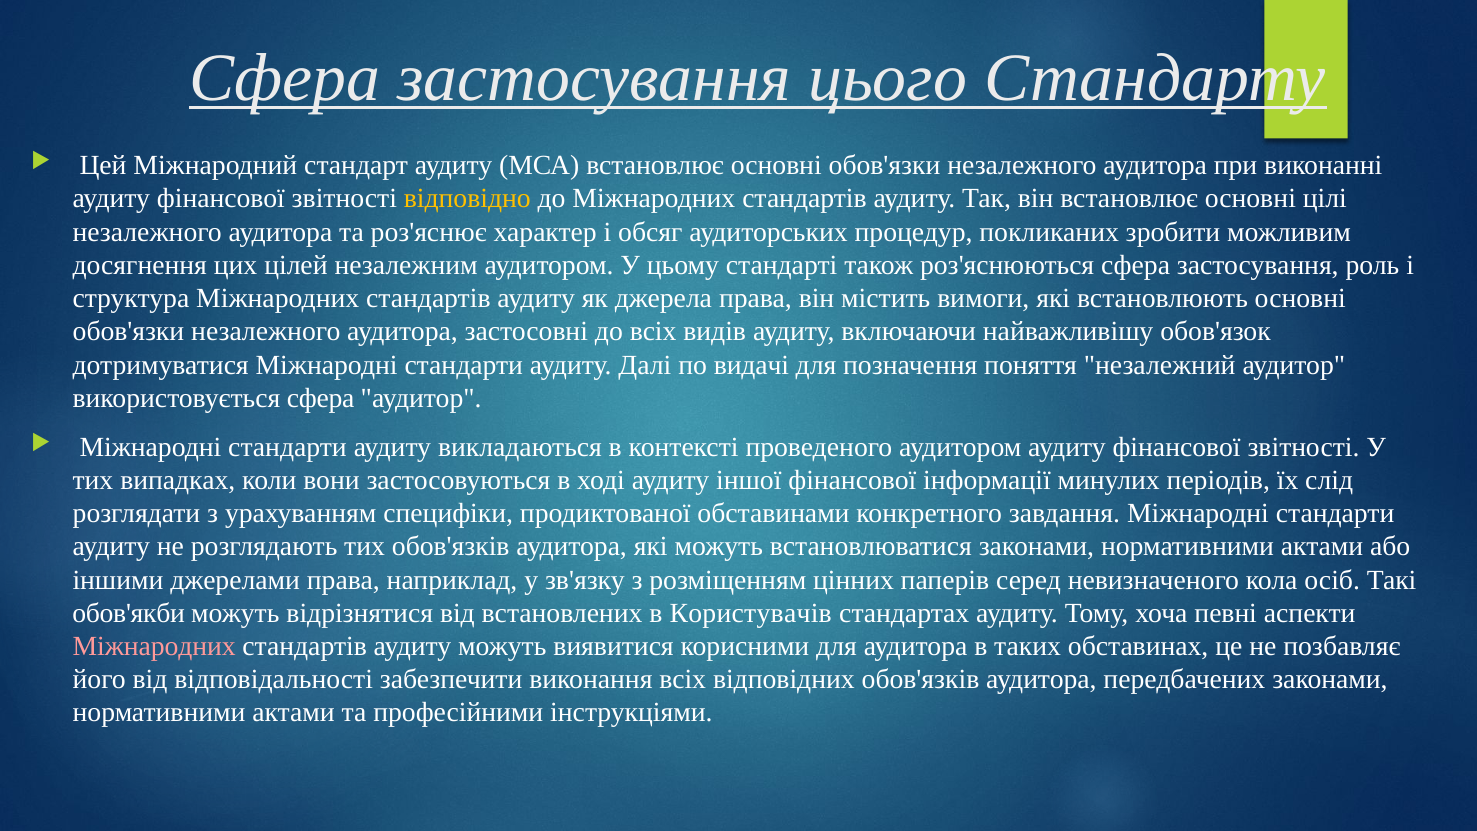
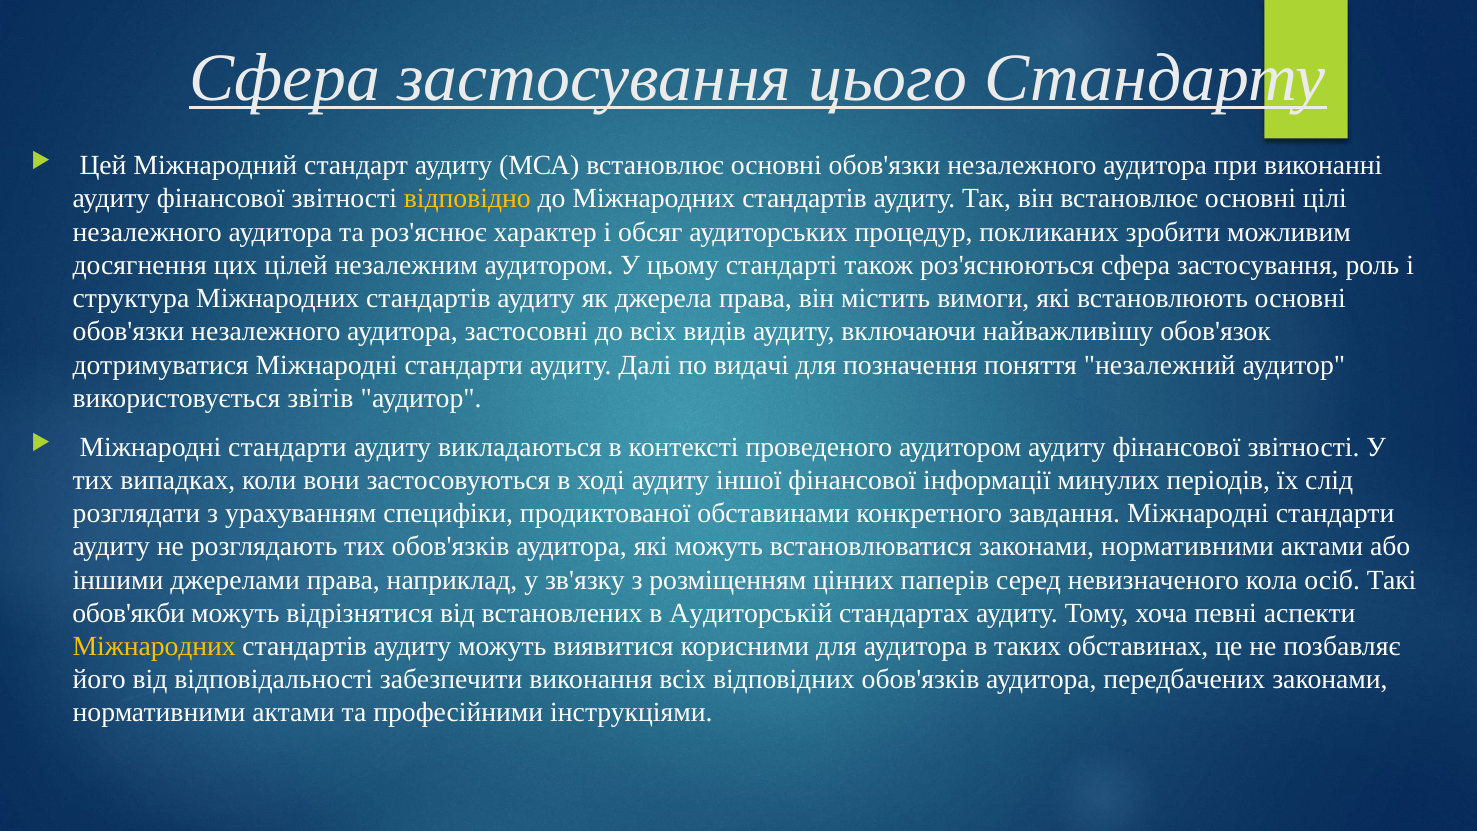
використовується сфера: сфера -> звітів (320, 398)
Користувачів: Користувачів -> Аудиторській (751, 613)
Міжнародних colour: pink -> yellow (154, 646)
